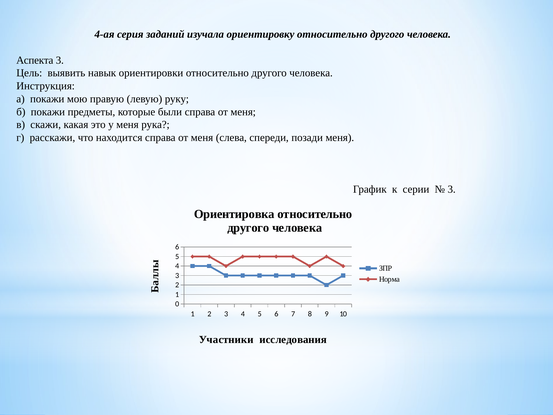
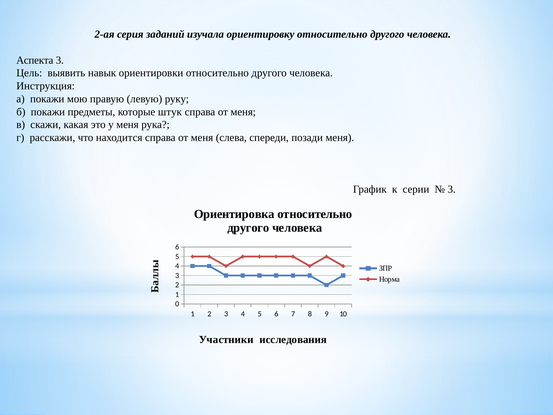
4-ая: 4-ая -> 2-ая (104, 34)
были: были -> штук (170, 112)
